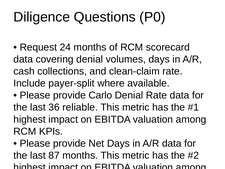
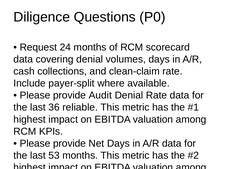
Carlo: Carlo -> Audit (100, 95)
87: 87 -> 53 (54, 155)
